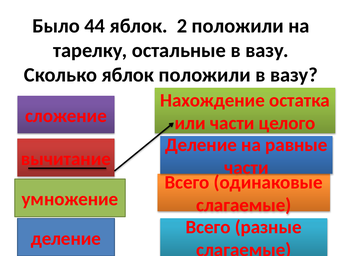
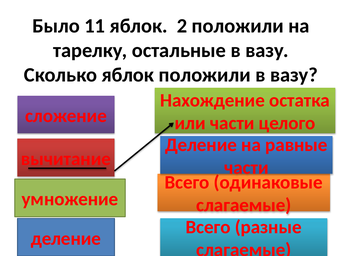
44: 44 -> 11 (95, 26)
